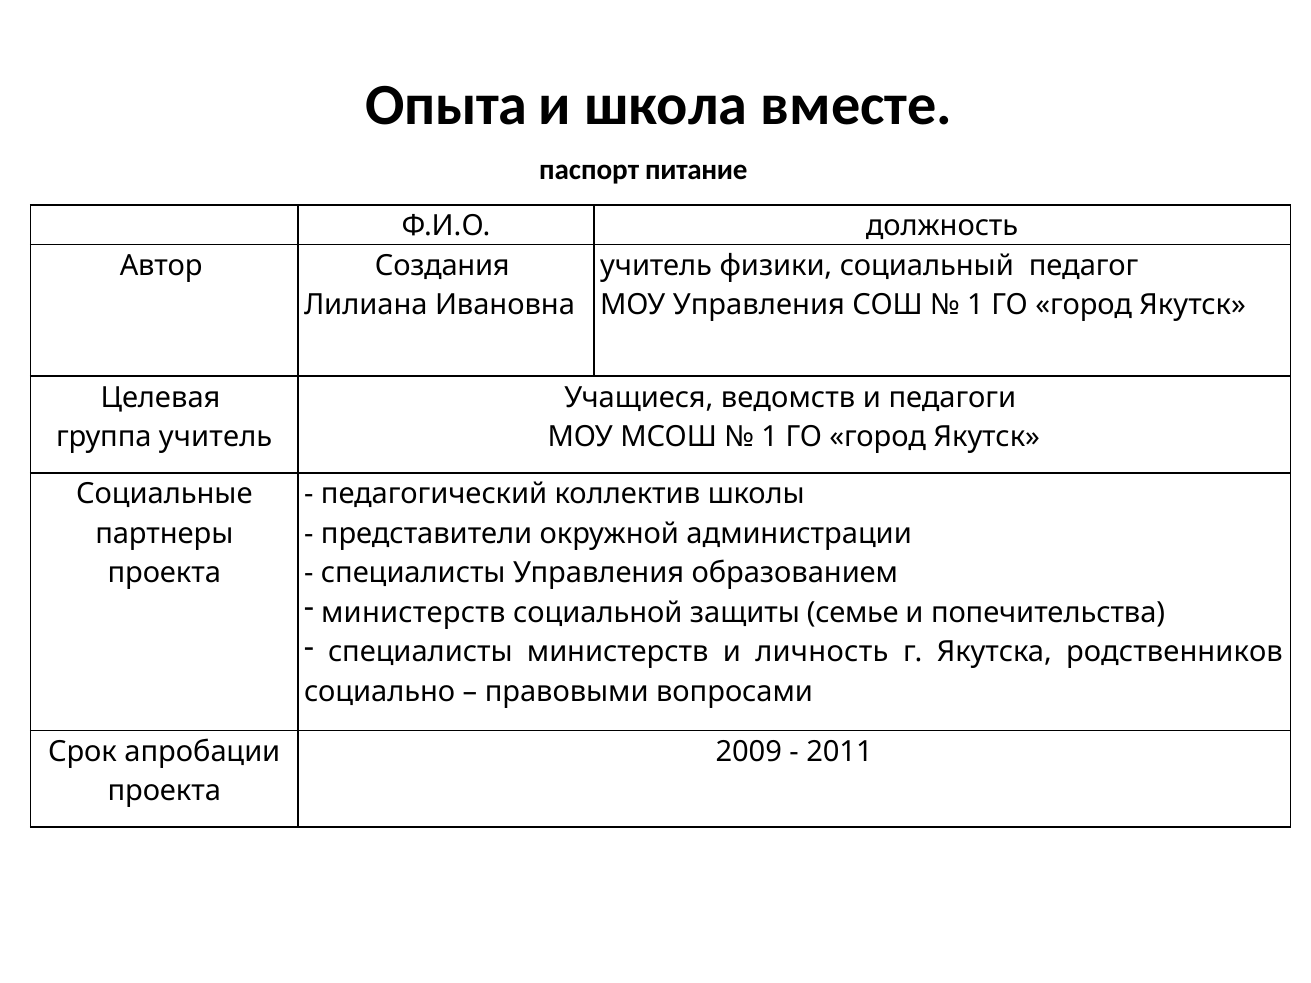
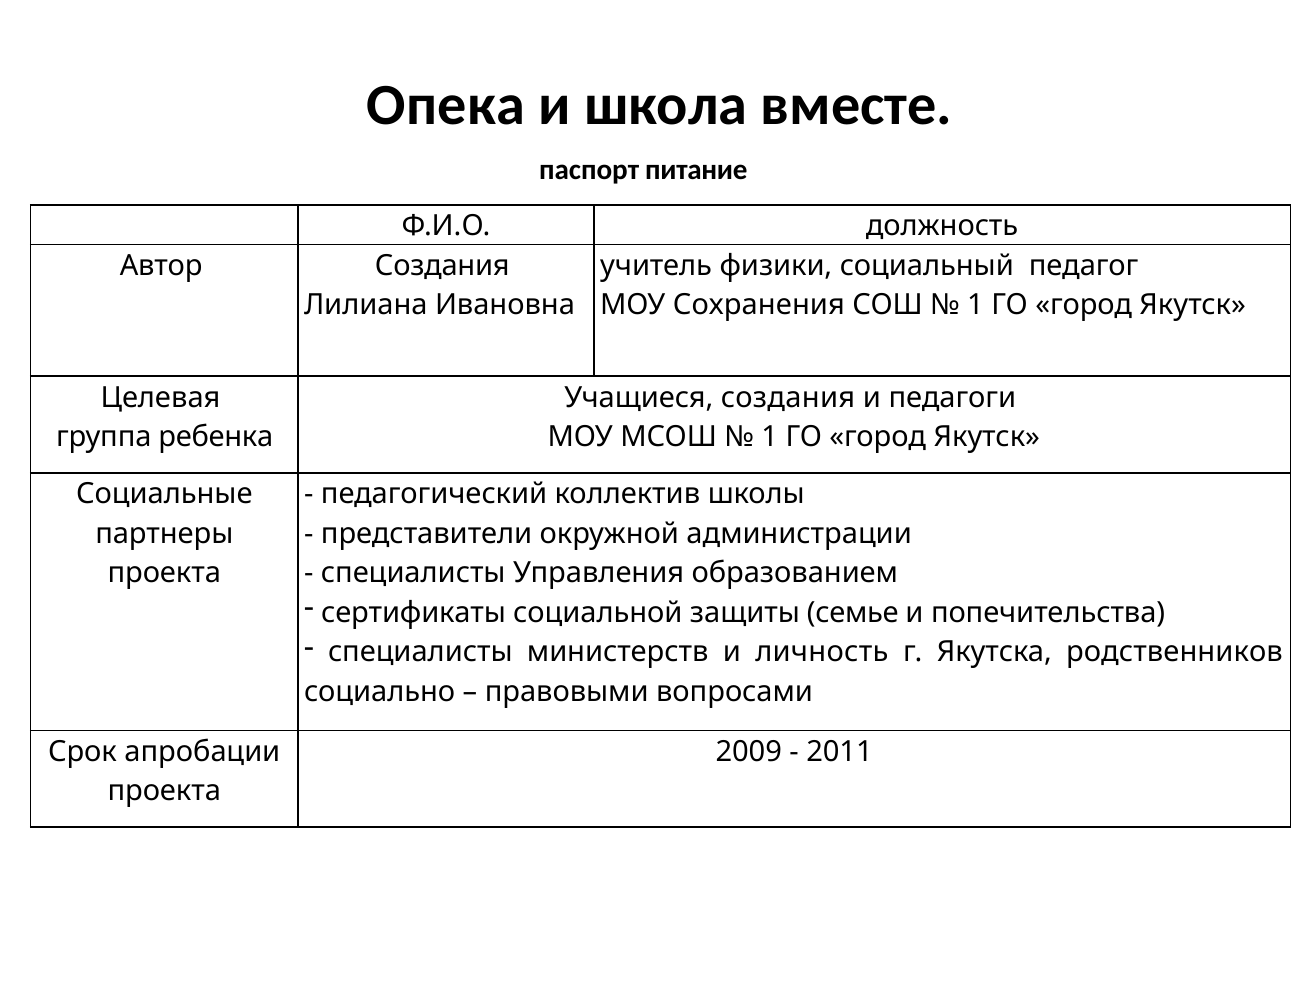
Опыта: Опыта -> Опека (446, 105)
МОУ Управления: Управления -> Сохранения (759, 305)
Учащиеся ведомств: ведомств -> создания (788, 398)
группа учитель: учитель -> ребенка (216, 437)
министерств: министерств -> сертификаты (414, 613)
